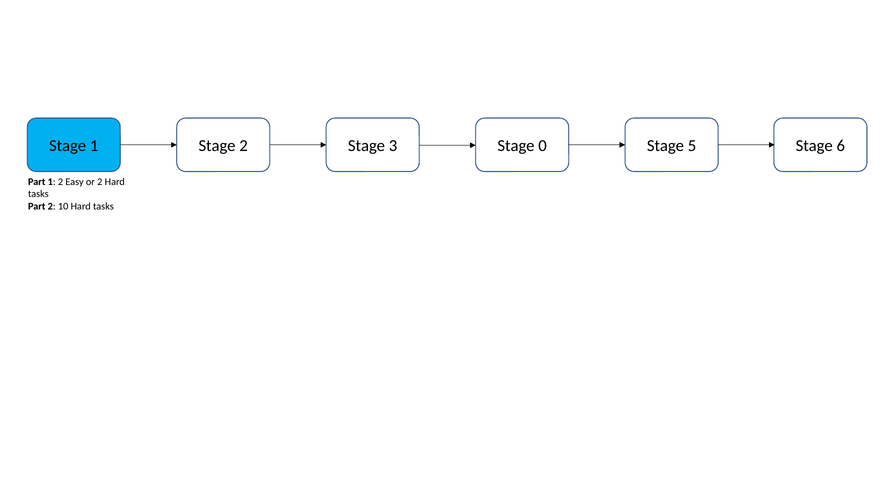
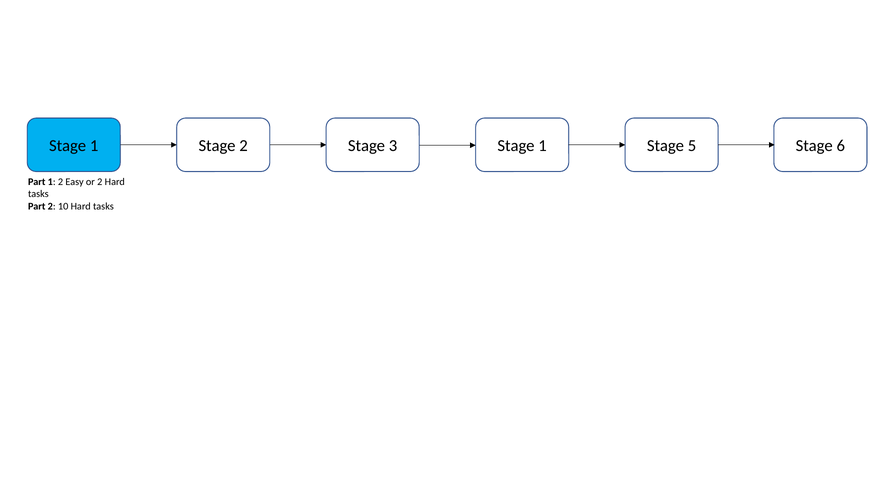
3 Stage 0: 0 -> 1 (543, 146)
